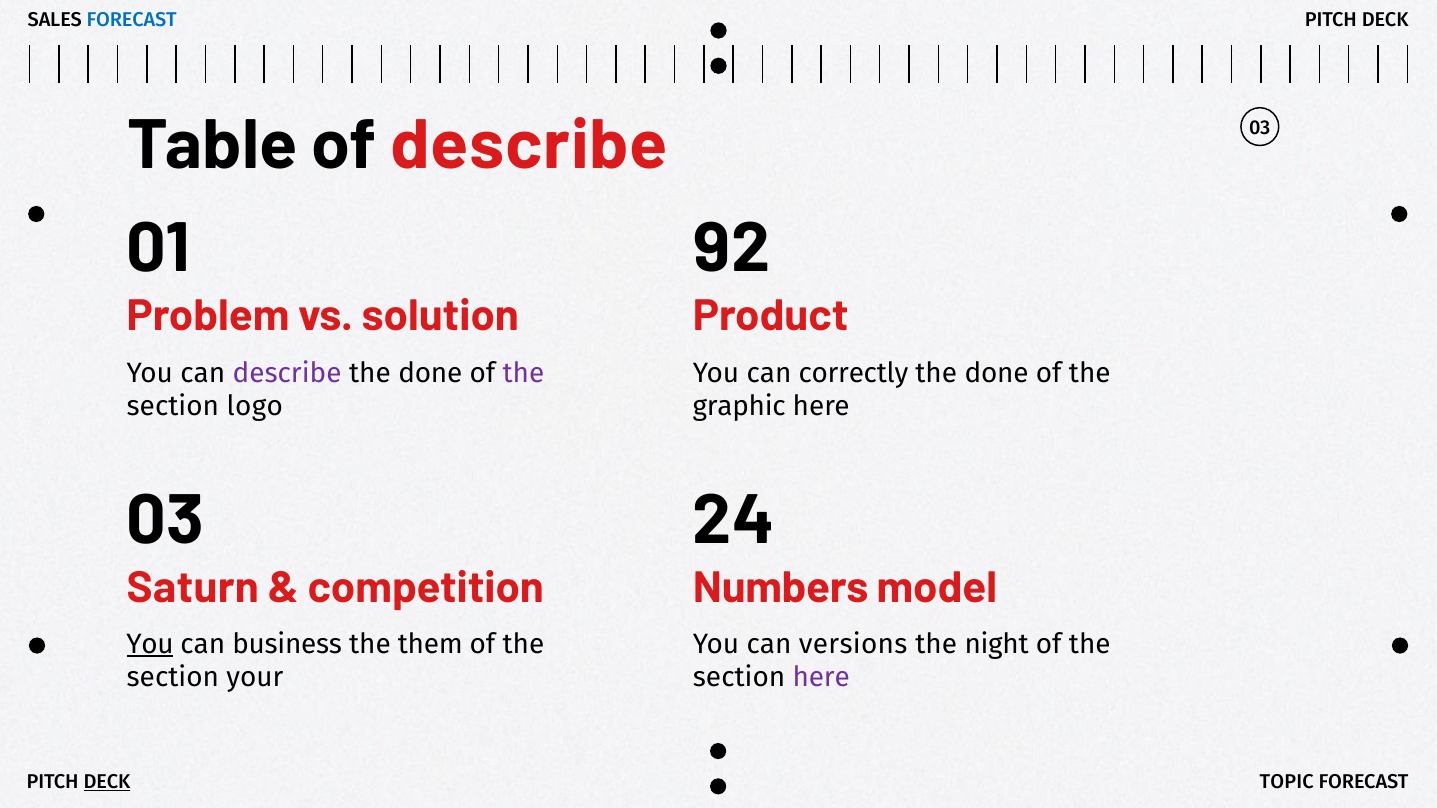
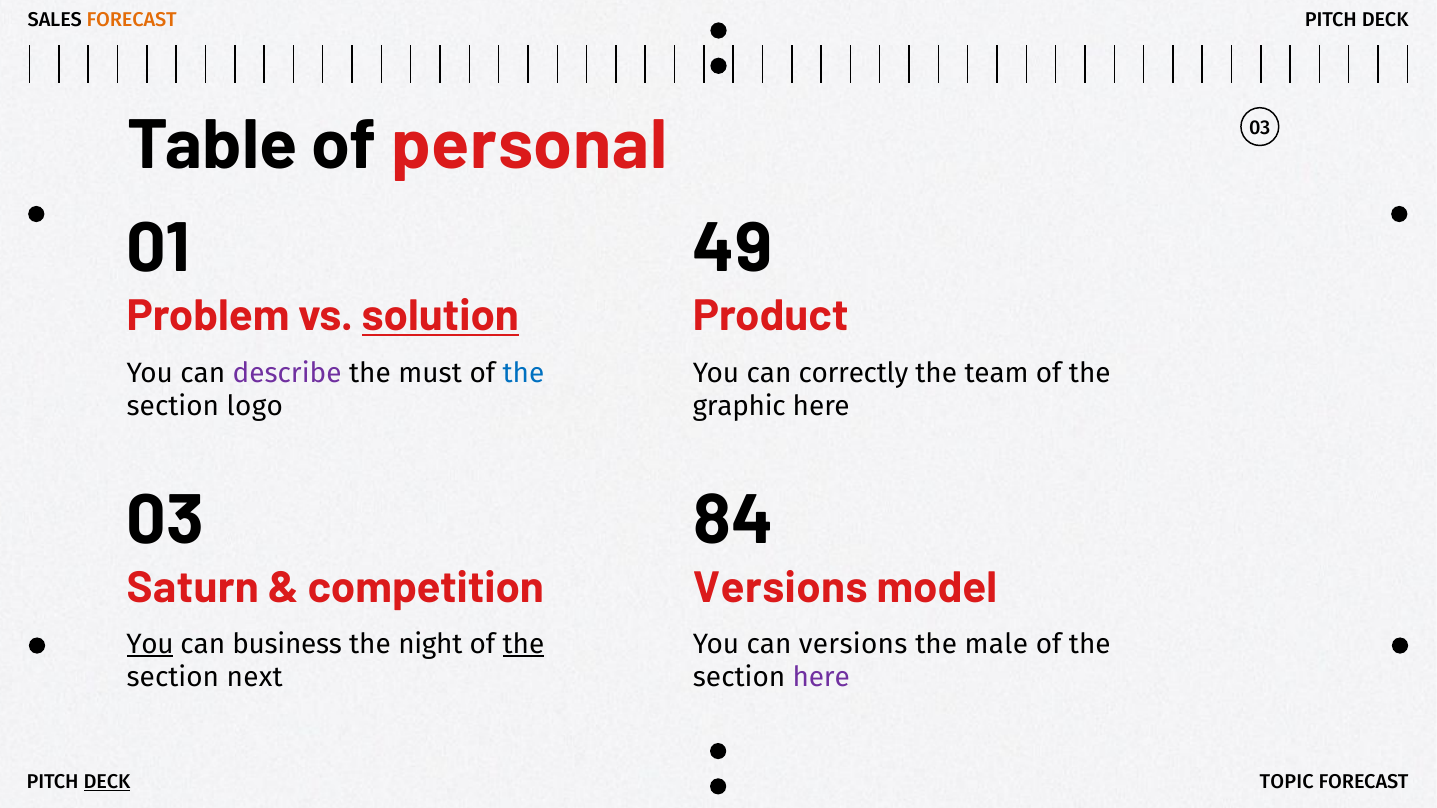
FORECAST colour: blue -> orange (132, 20)
of describe: describe -> personal (529, 145)
92: 92 -> 49 (733, 249)
solution underline: none -> present (440, 316)
done: done -> must (430, 373)
the colour: purple -> blue (523, 373)
done: done -> team (997, 373)
24: 24 -> 84 (734, 520)
competition Numbers: Numbers -> Versions (780, 588)
them: them -> night (430, 644)
the underline: none -> present (523, 644)
night: night -> male (996, 644)
your: your -> next (255, 678)
